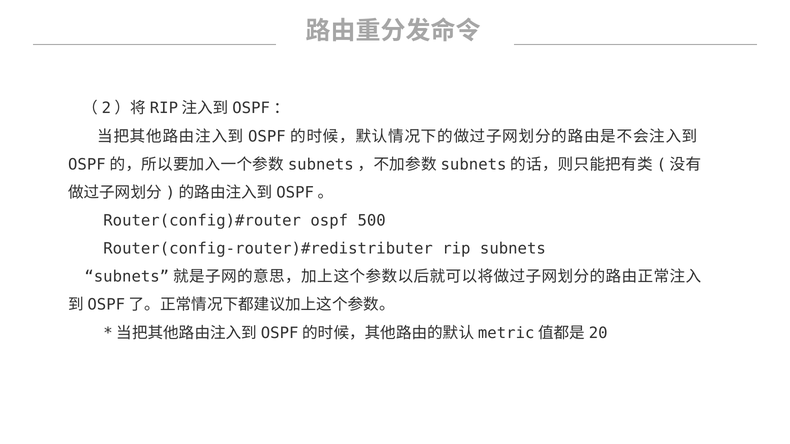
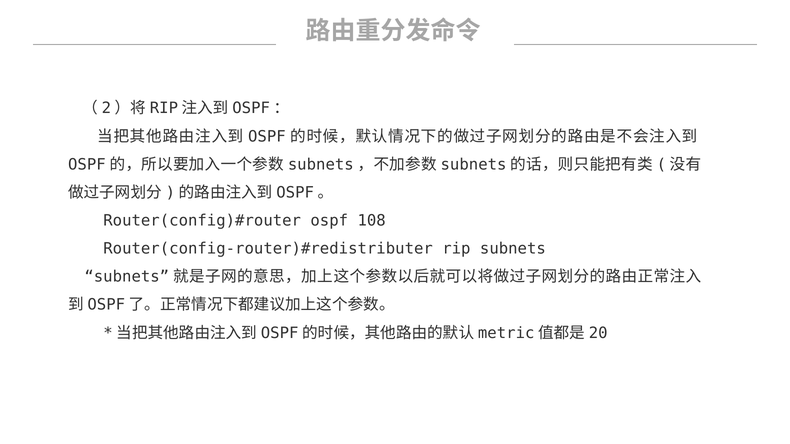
500: 500 -> 108 (372, 221)
